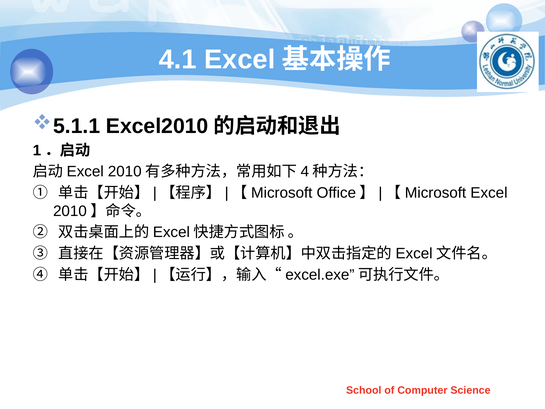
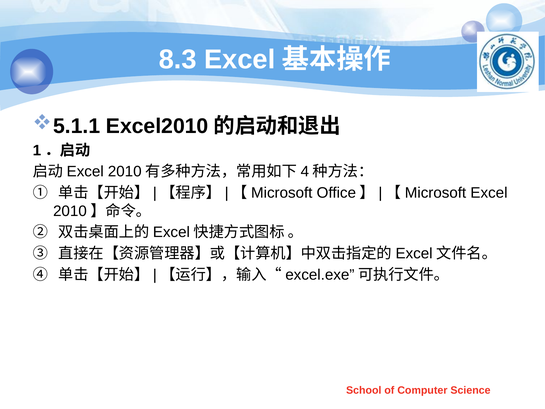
4.1: 4.1 -> 8.3 (178, 60)
